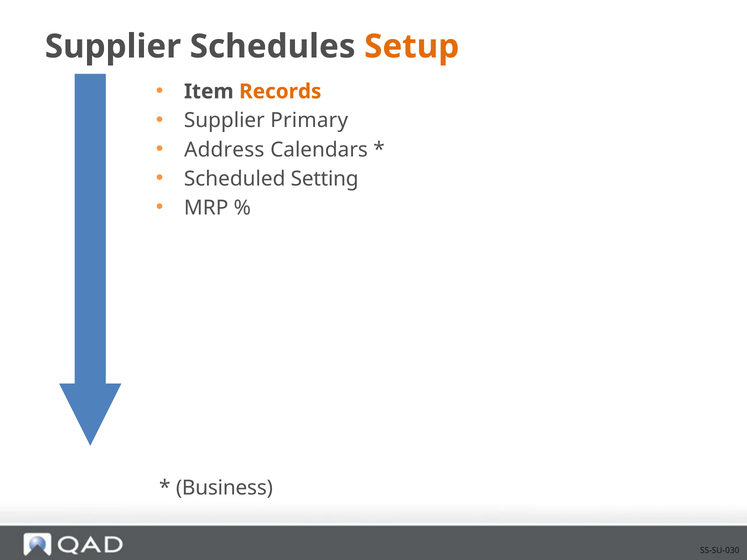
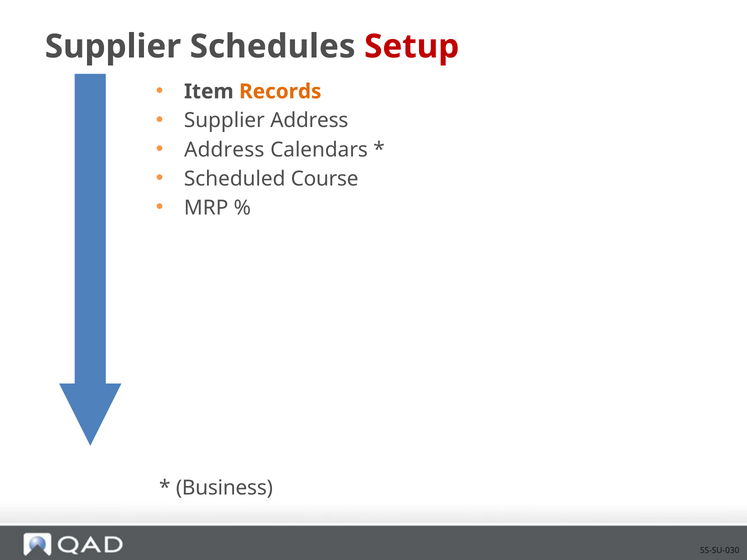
Setup colour: orange -> red (412, 47)
Supplier Primary: Primary -> Address (309, 121)
Setting: Setting -> Course (325, 179)
